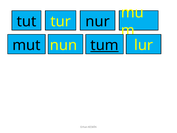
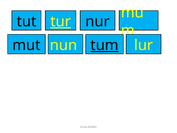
tur underline: none -> present (61, 21)
